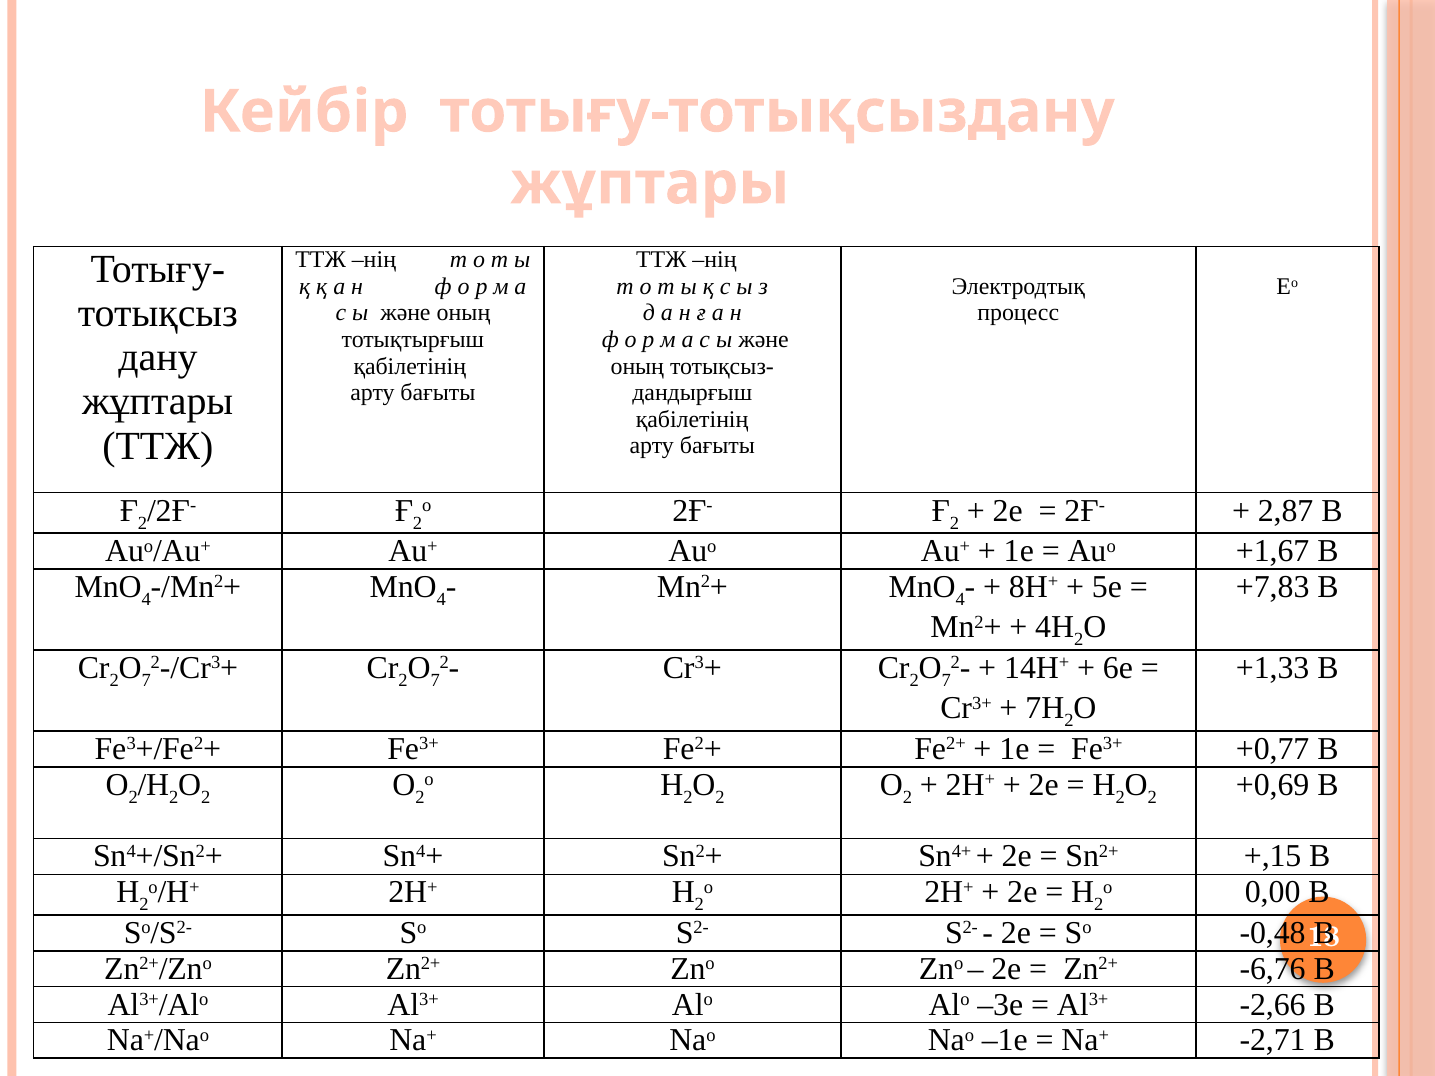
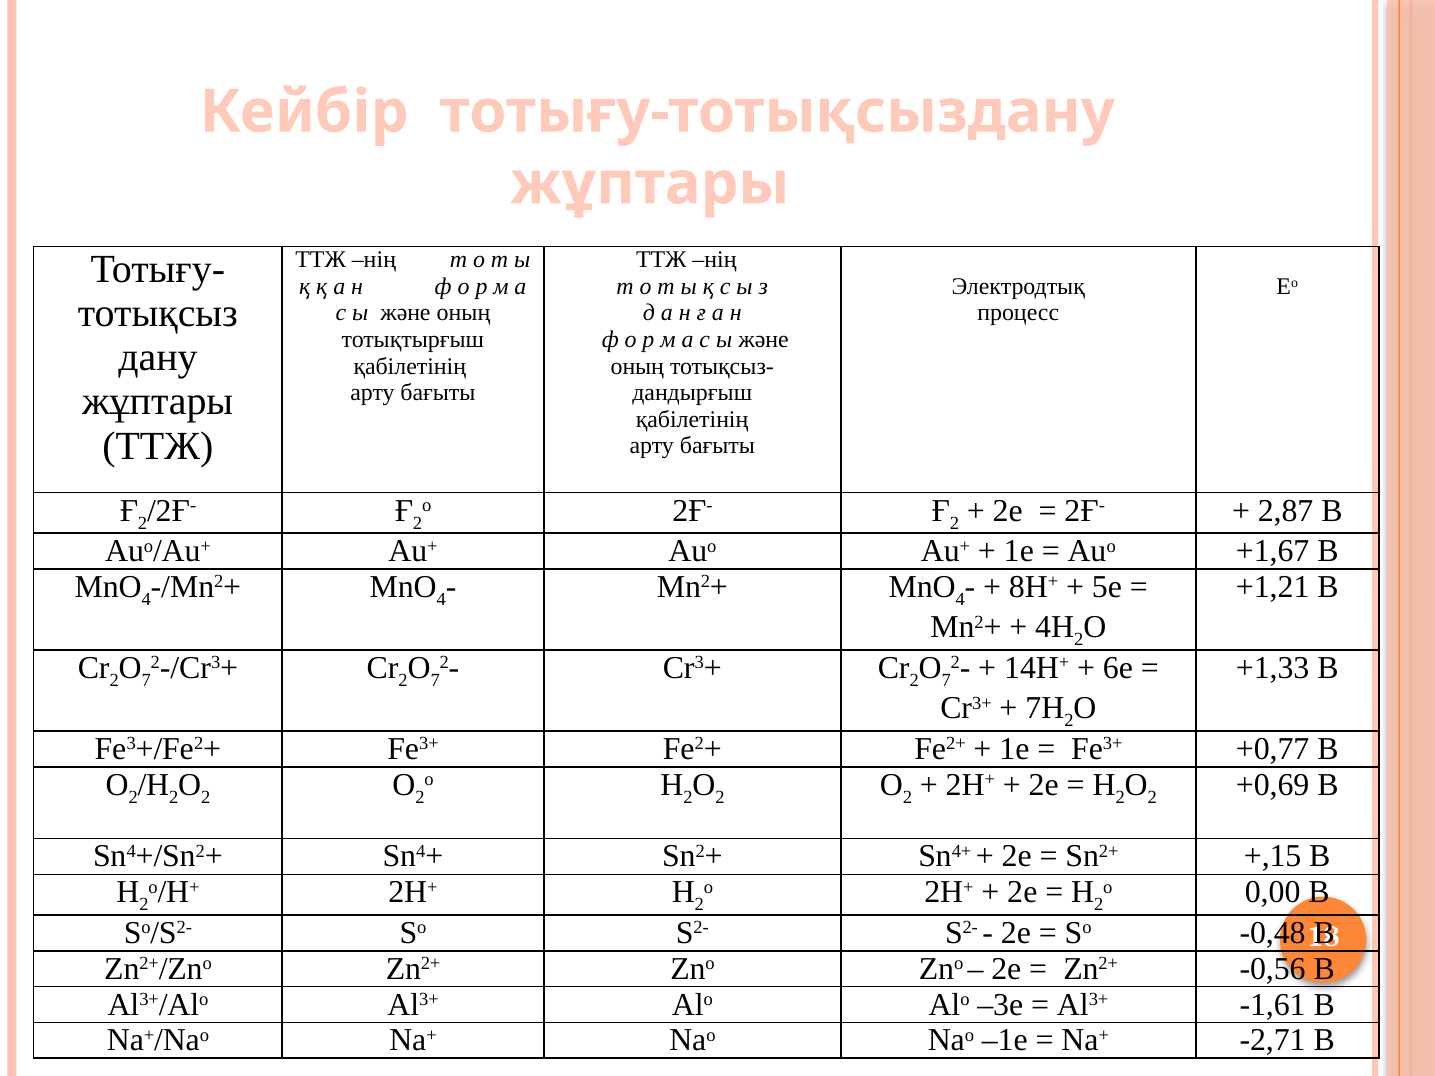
+7,83: +7,83 -> +1,21 (1273, 587)
-6,76: -6,76 -> -0,56 (1273, 969)
-2,66: -2,66 -> -1,61 (1273, 1005)
